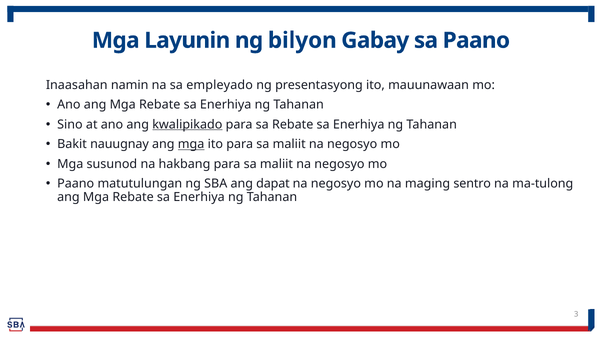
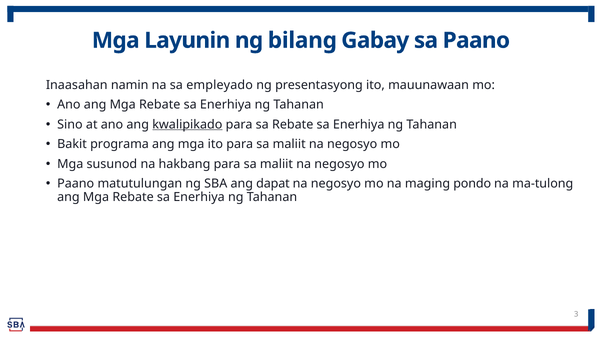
bilyon: bilyon -> bilang (302, 41)
nauugnay: nauugnay -> programa (119, 145)
mga underline: present -> none (191, 145)
sentro: sentro -> pondo (472, 184)
